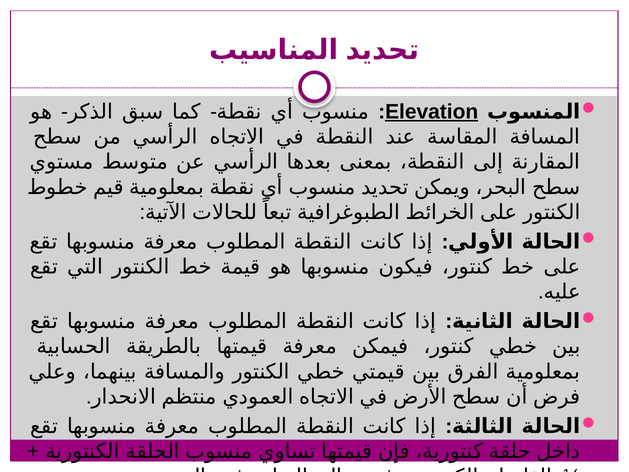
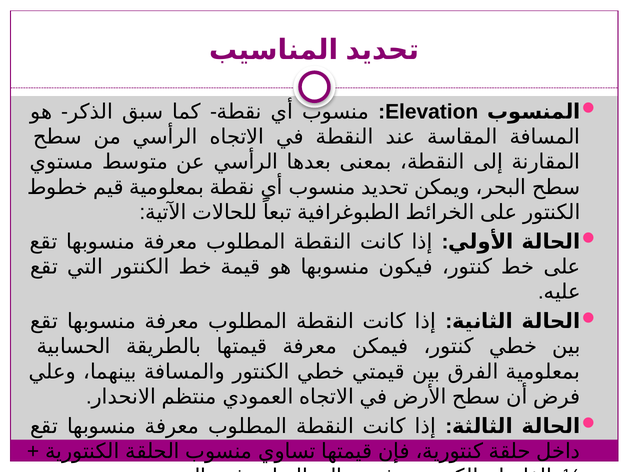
Elevation underline: present -> none (432, 112)
